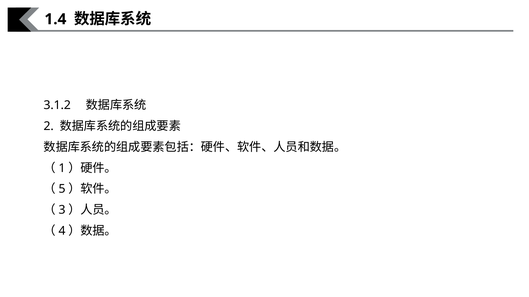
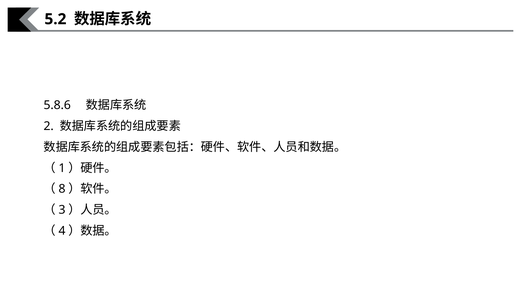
1.4: 1.4 -> 5.2 (55, 19)
3.1.2: 3.1.2 -> 5.8.6 (57, 105)
5: 5 -> 8 (62, 189)
